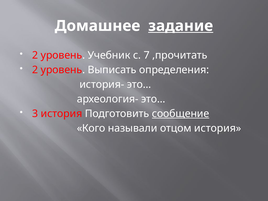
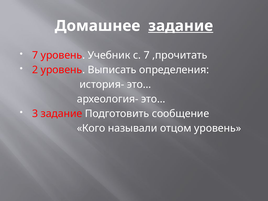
2: 2 -> 7 (35, 55)
3 история: история -> задание (61, 114)
сообщение underline: present -> none (181, 114)
отцом история: история -> уровень (218, 128)
